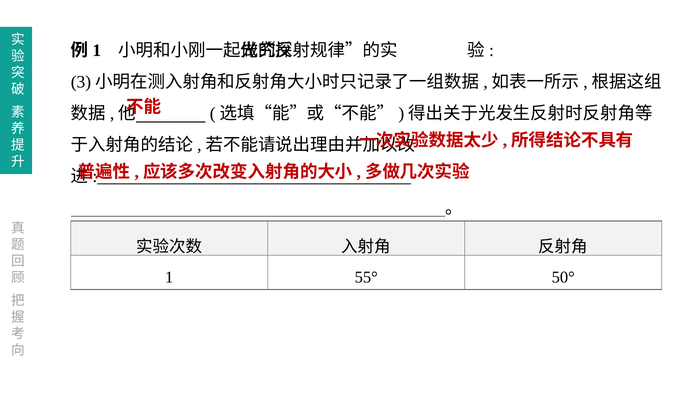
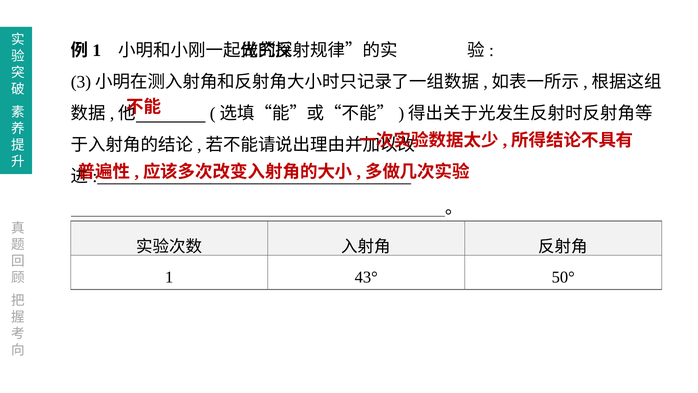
55°: 55° -> 43° (366, 277)
